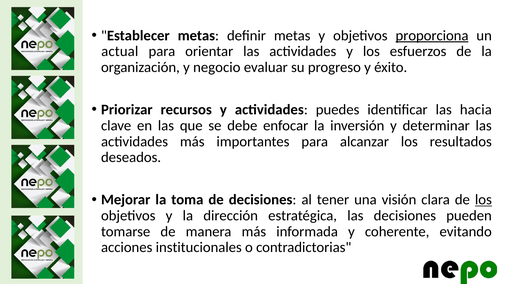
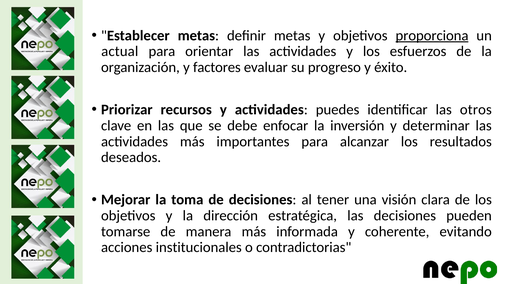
negocio: negocio -> factores (217, 67)
hacia: hacia -> otros (476, 110)
los underline: present -> none (483, 200)
